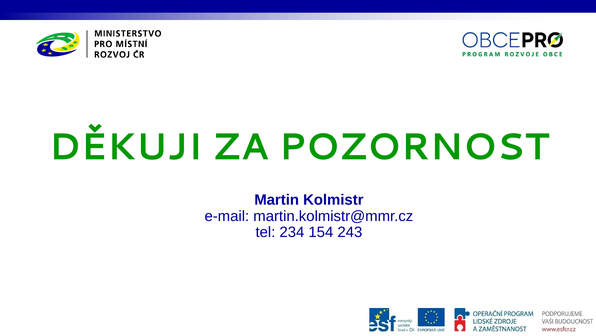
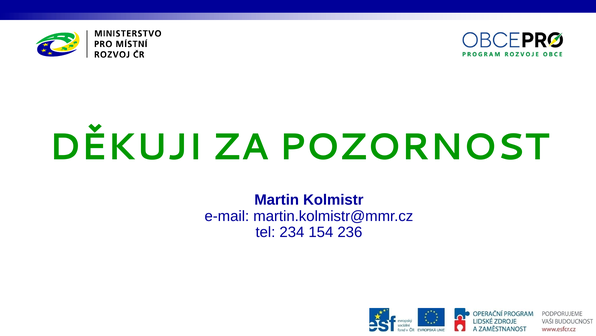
243: 243 -> 236 (350, 232)
